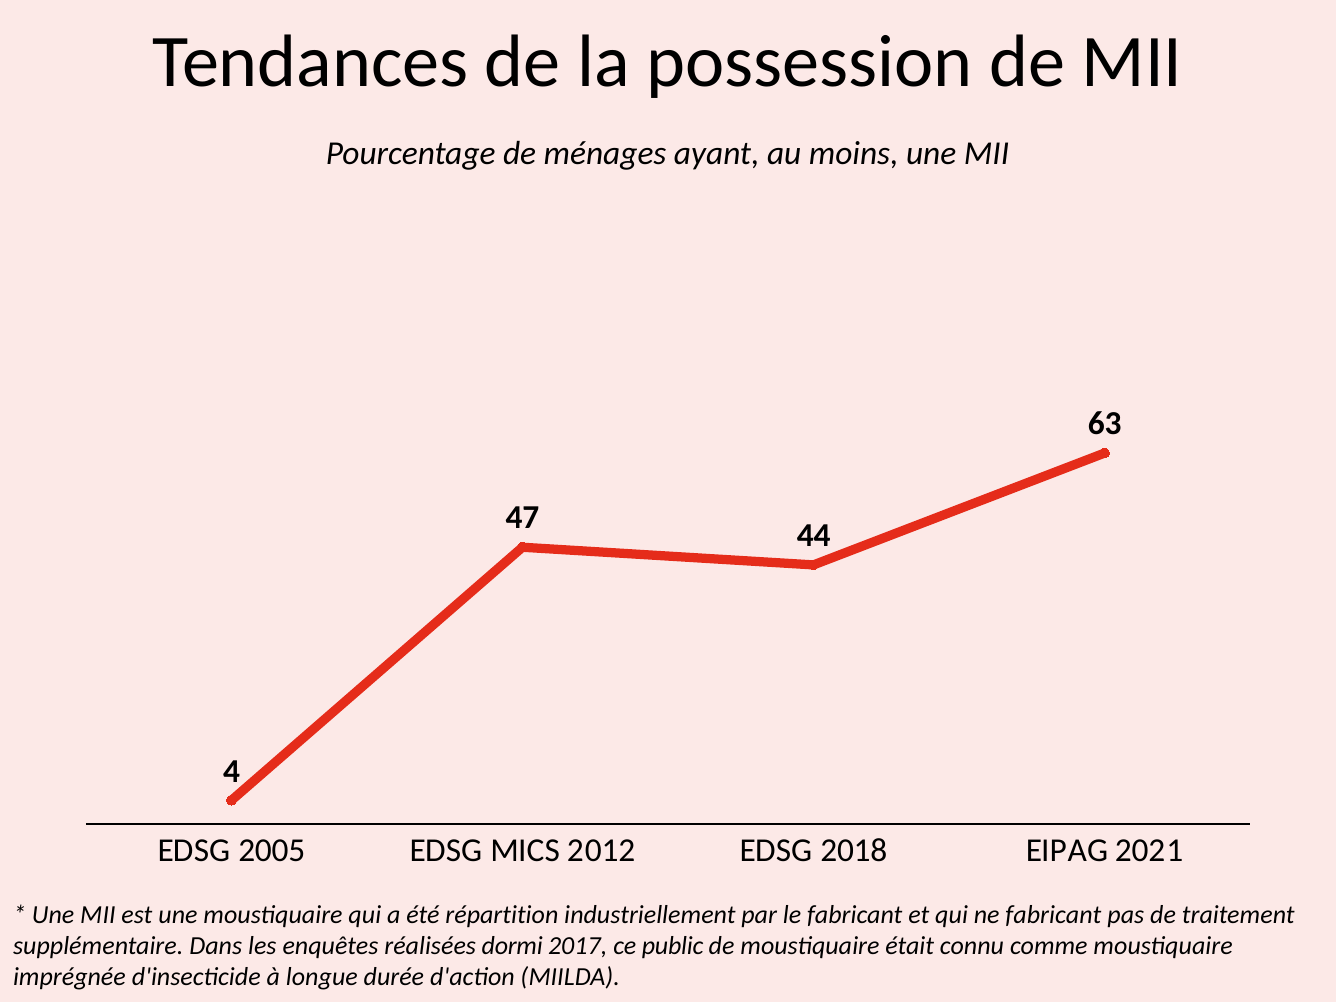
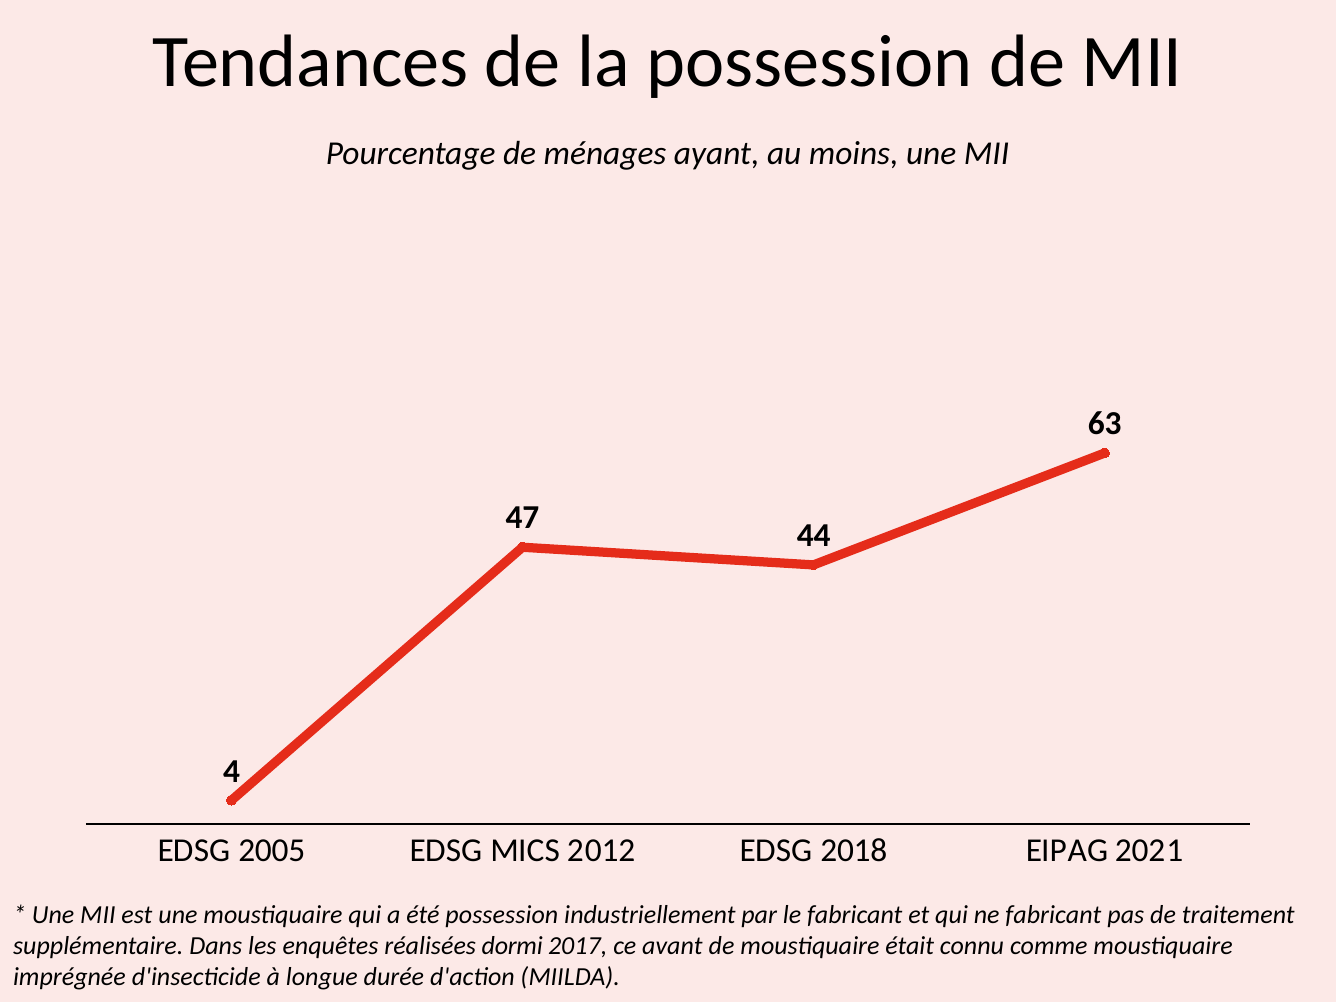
été répartition: répartition -> possession (502, 915)
public: public -> avant (672, 946)
